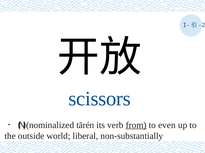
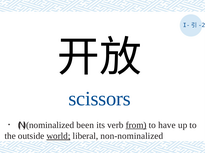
tārén: tārén -> been (85, 126)
even: even -> have (167, 126)
world underline: none -> present (58, 137)
non-substantially: non-substantially -> non-nominalized (132, 137)
